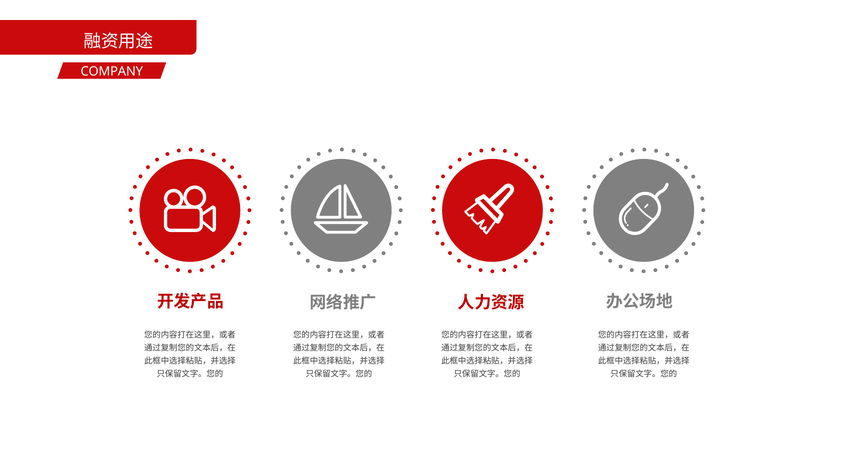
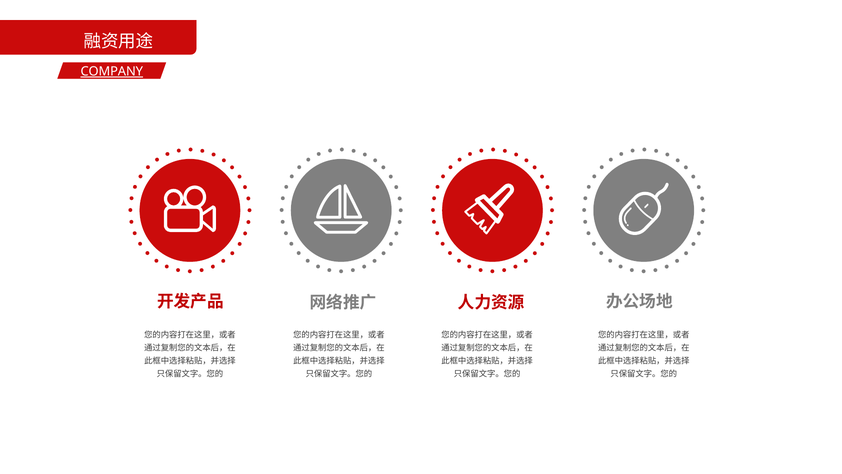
COMPANY underline: none -> present (112, 71)
